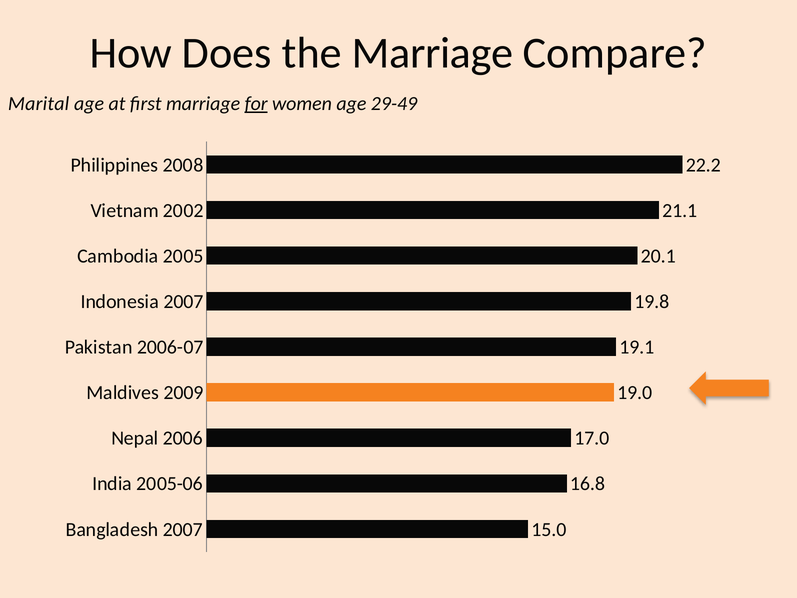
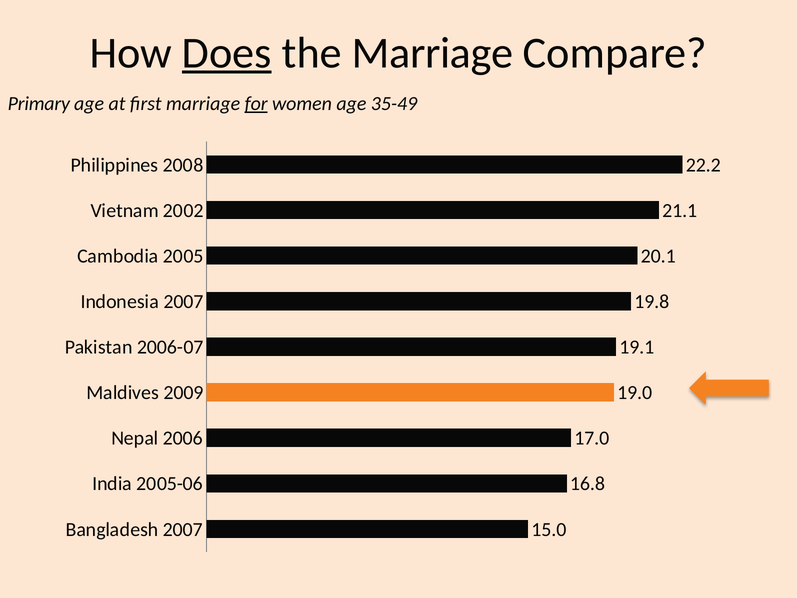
Does underline: none -> present (227, 53)
Marital: Marital -> Primary (39, 104)
29-49: 29-49 -> 35-49 (394, 104)
